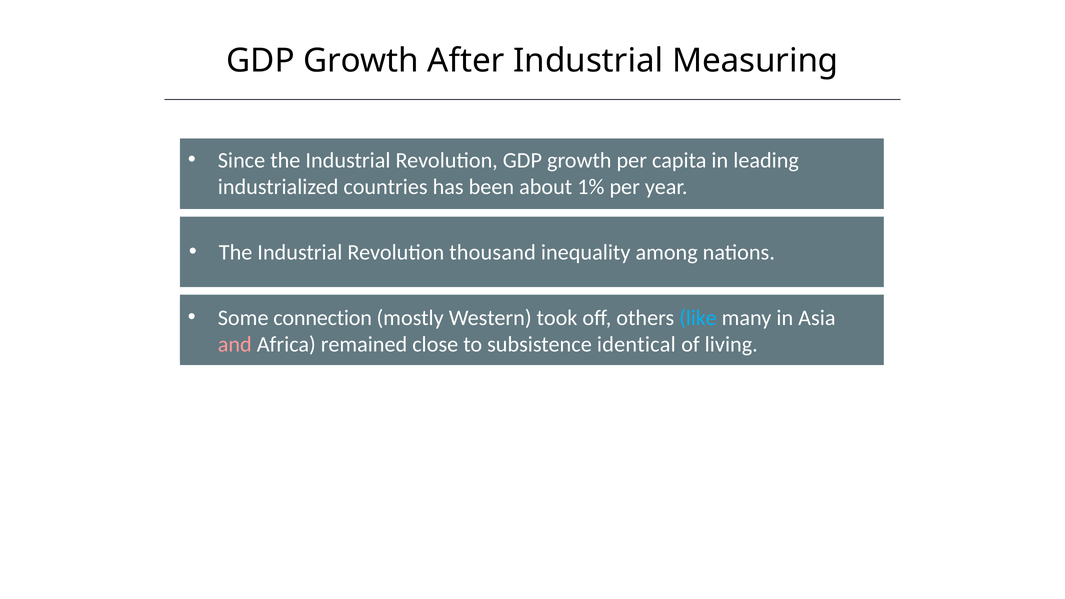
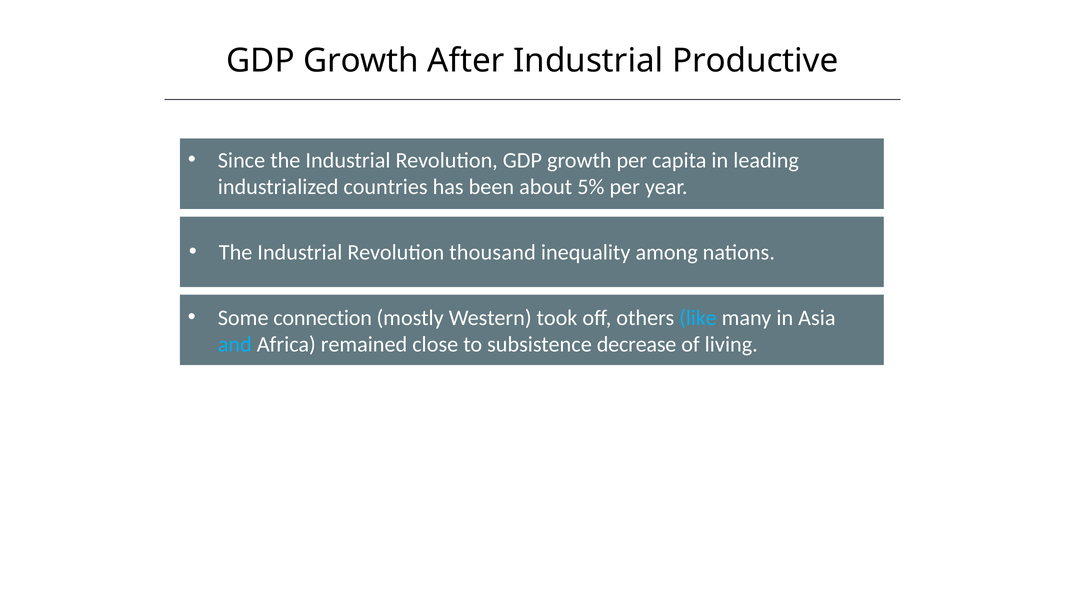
Measuring: Measuring -> Productive (755, 61)
1%: 1% -> 5% (591, 187)
and colour: pink -> light blue (235, 344)
identical: identical -> decrease (637, 344)
